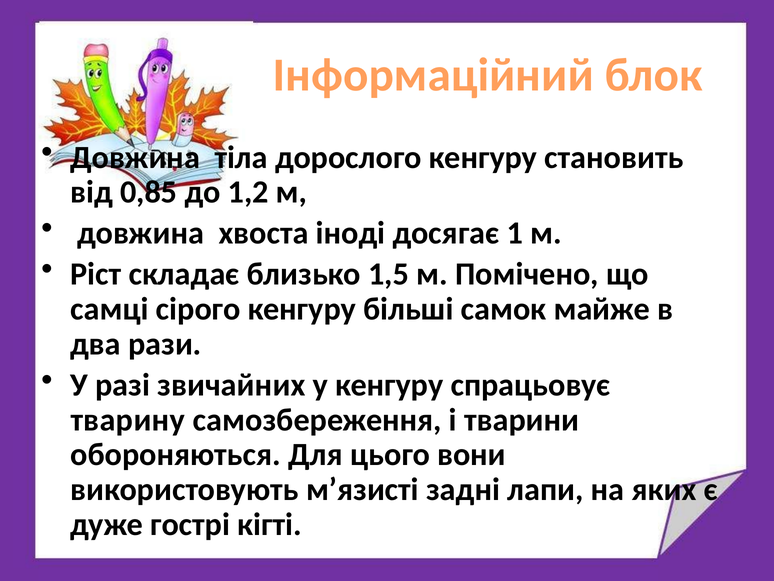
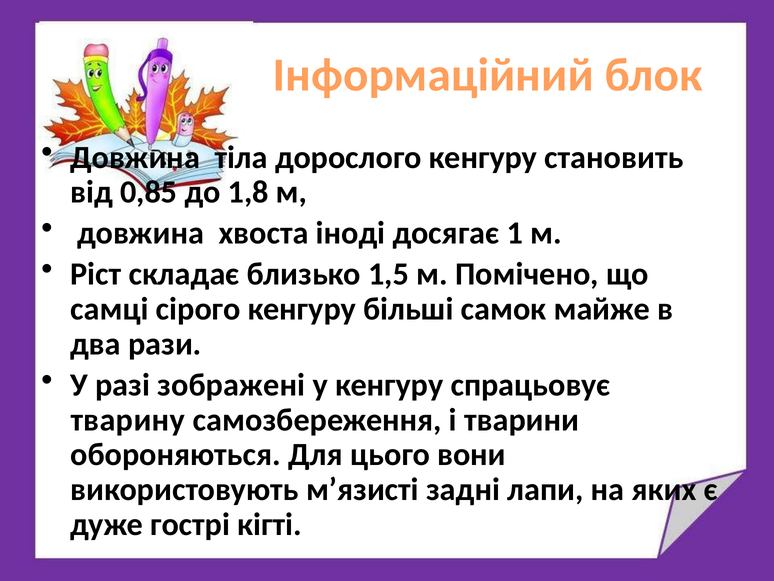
1,2: 1,2 -> 1,8 (248, 192)
звичайних: звичайних -> зображені (231, 385)
